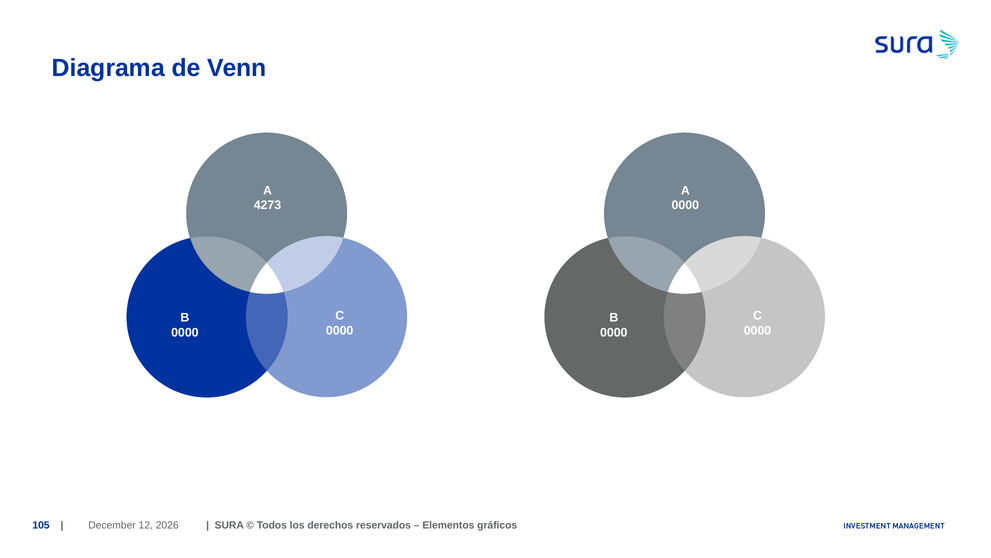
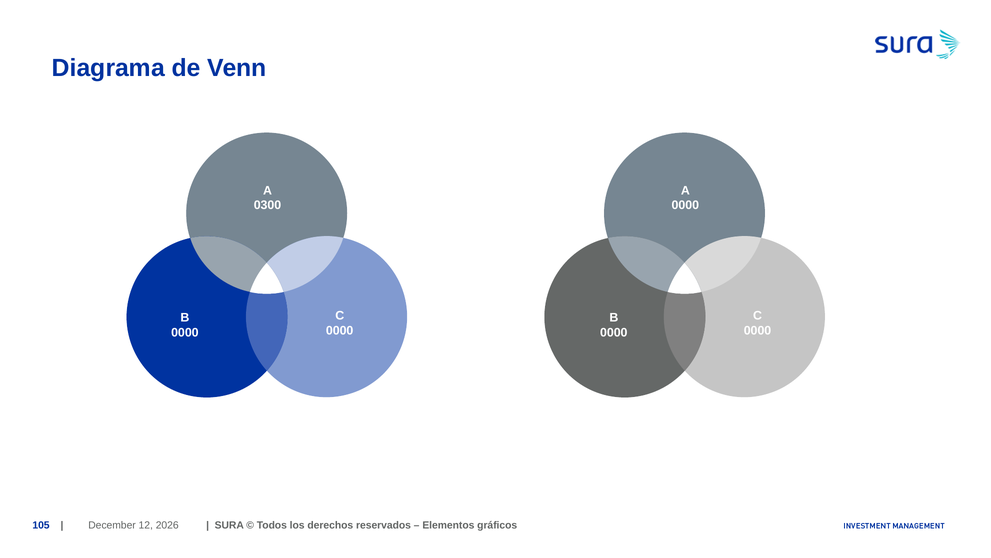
4273: 4273 -> 0300 (267, 205)
